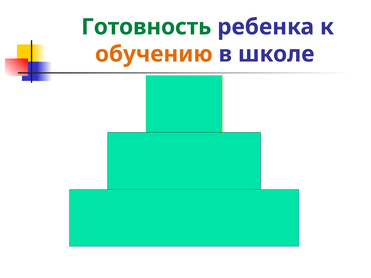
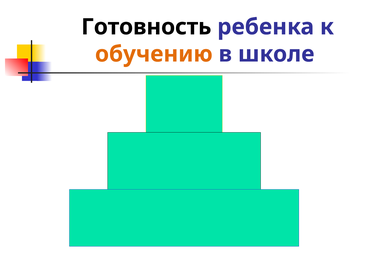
Готовность colour: green -> black (146, 27)
